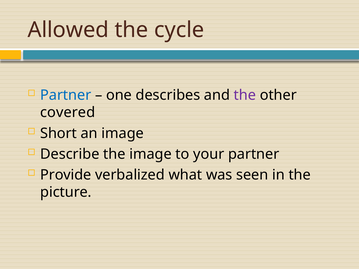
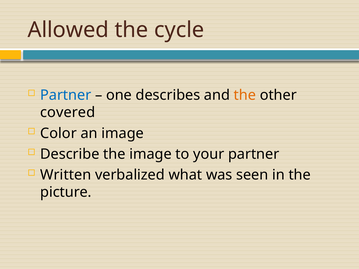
the colour: purple -> orange (245, 95)
Short: Short -> Color (58, 133)
Provide: Provide -> Written (66, 175)
